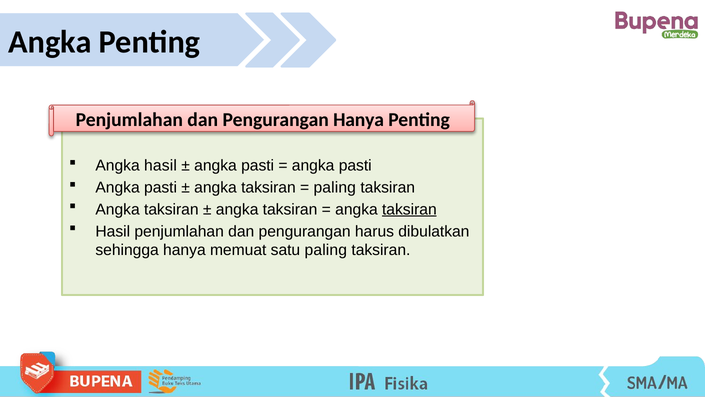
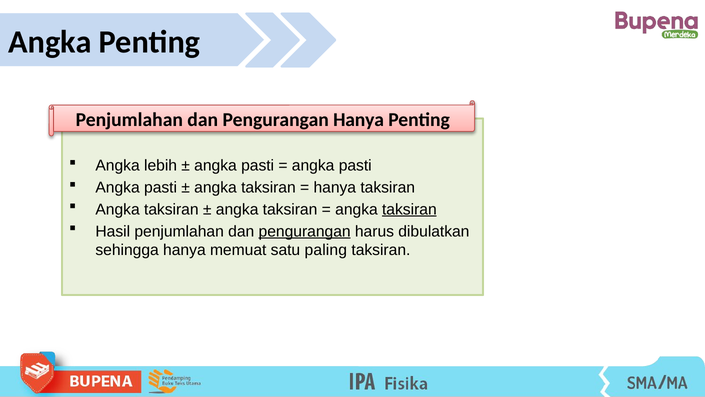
Angka hasil: hasil -> lebih (161, 165)
paling: paling -> hanya (335, 187)
pengurangan underline: none -> present (305, 231)
